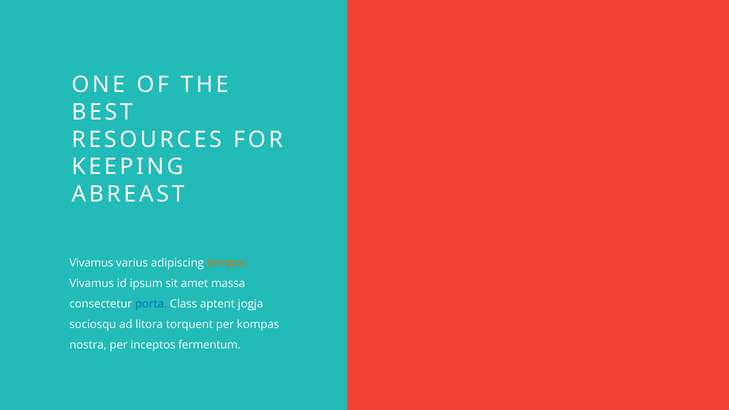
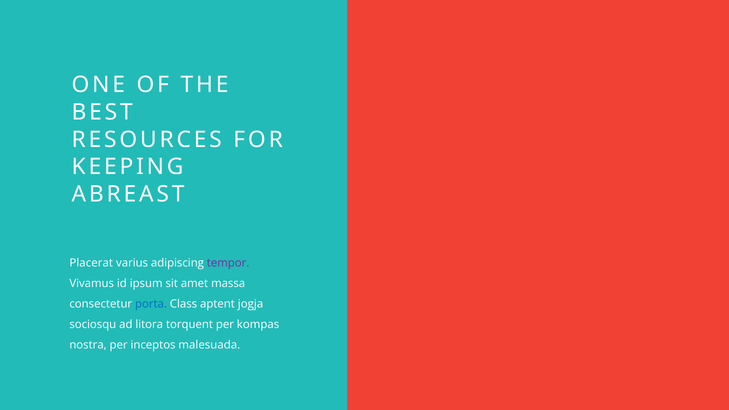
Vivamus: Vivamus -> Placerat (91, 263)
tempor colour: orange -> purple (228, 263)
fermentum: fermentum -> malesuada (209, 345)
